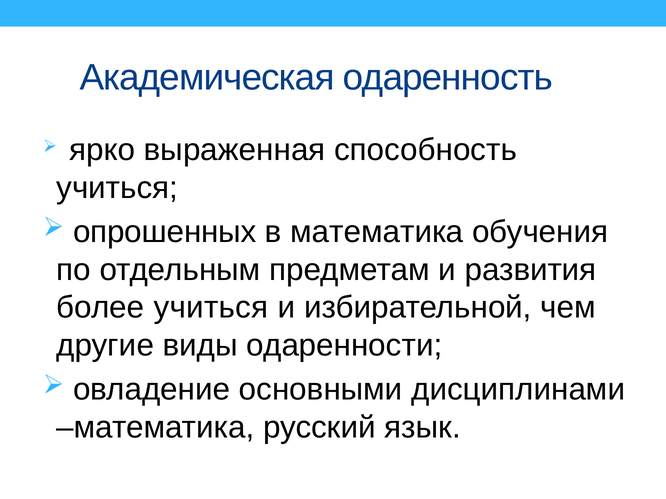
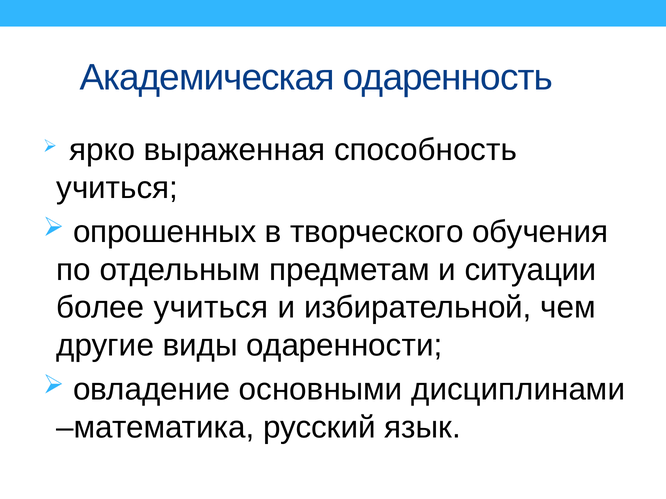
в математика: математика -> творческого (377, 232)
развития: развития -> ситуации (531, 270)
